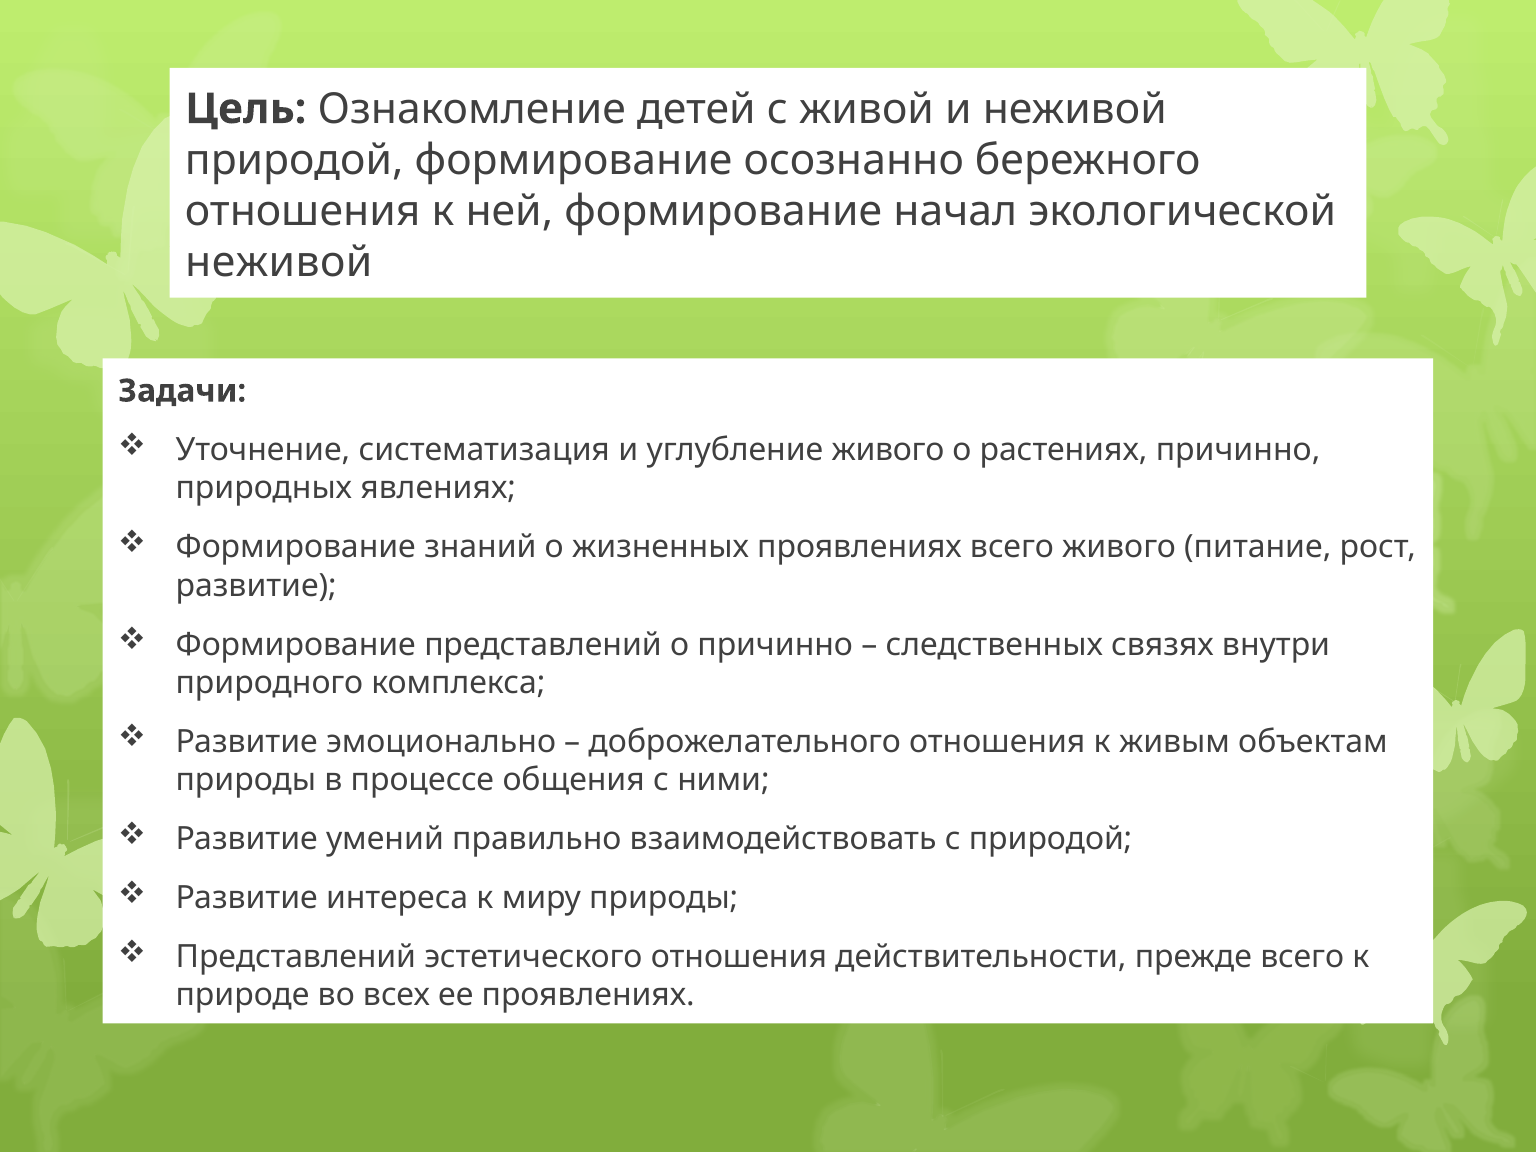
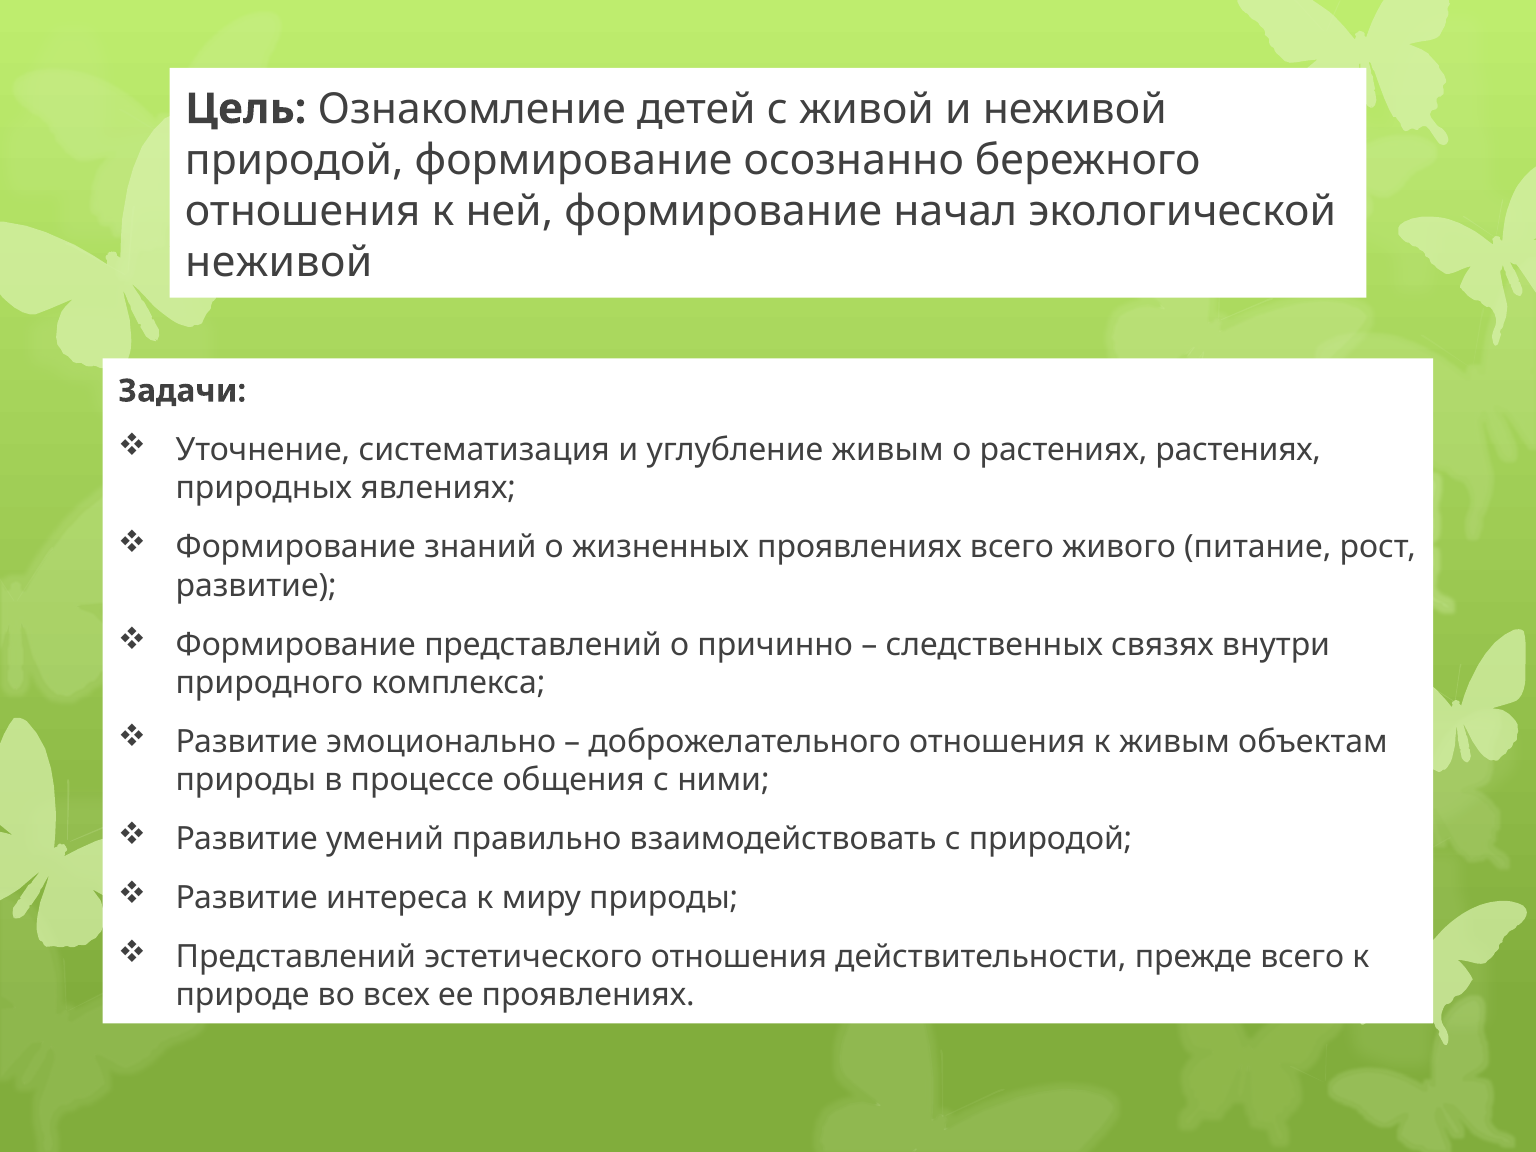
углубление живого: живого -> живым (888, 450)
растениях причинно: причинно -> растениях (1238, 450)
